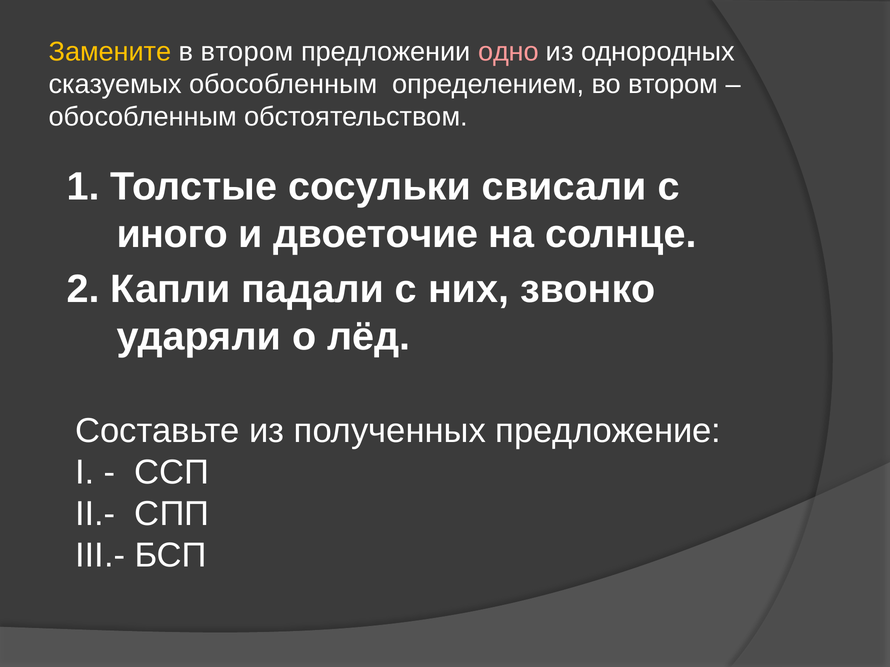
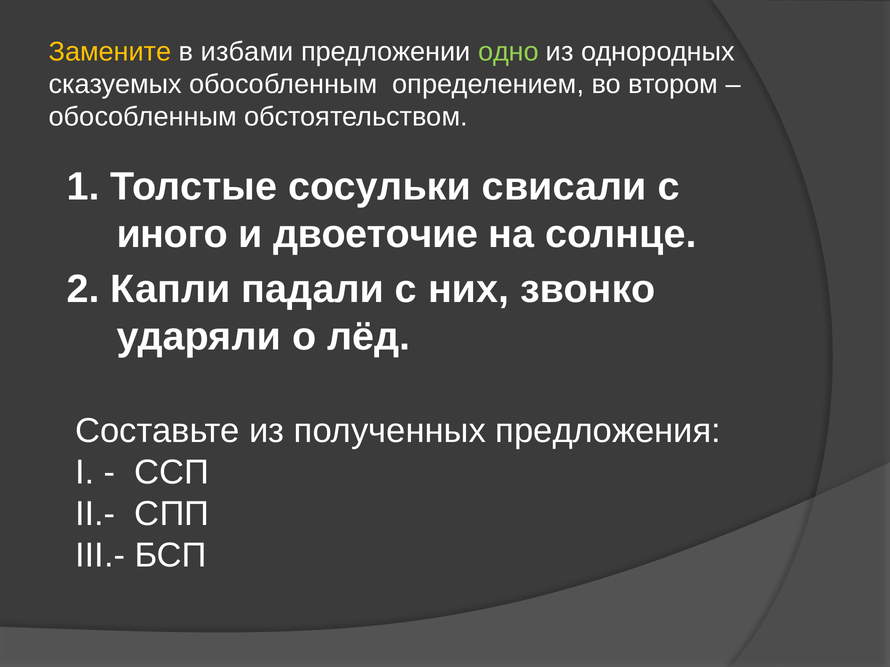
в втором: втором -> избами (247, 52)
одно colour: pink -> light green (508, 52)
предложение: предложение -> предложения (608, 431)
